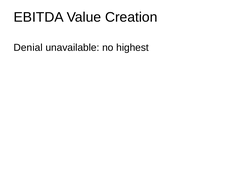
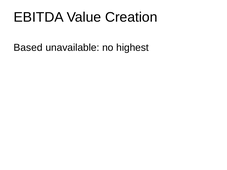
Denial: Denial -> Based (28, 48)
